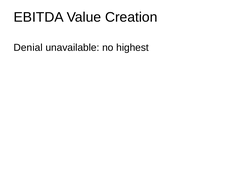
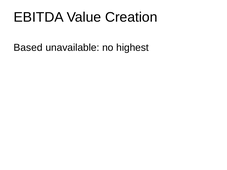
Denial: Denial -> Based (28, 48)
